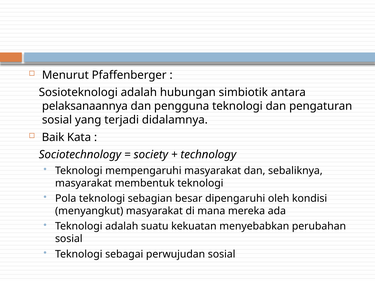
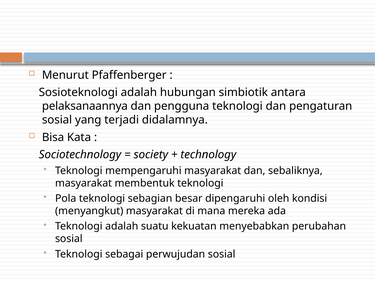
Baik: Baik -> Bisa (53, 137)
